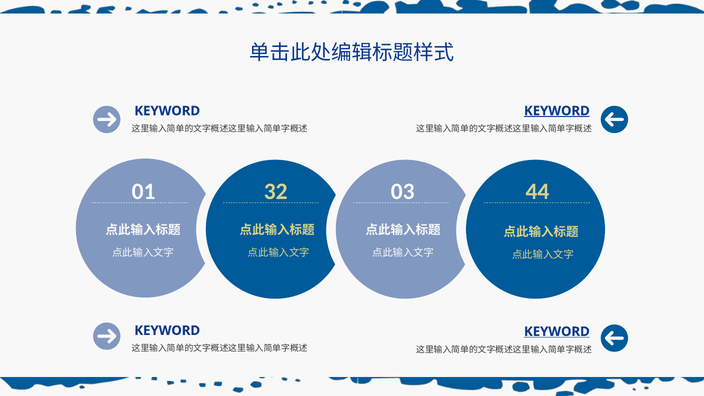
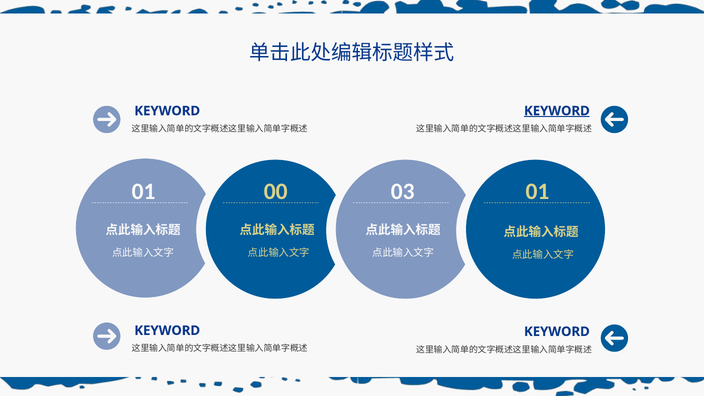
32: 32 -> 00 (276, 192)
03 44: 44 -> 01 (537, 192)
KEYWORD underline: present -> none (557, 332)
